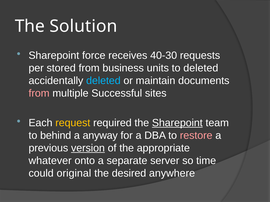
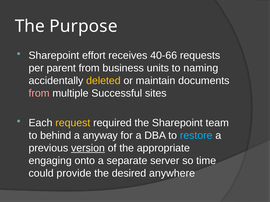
Solution: Solution -> Purpose (83, 26)
force: force -> effort (94, 56)
40-30: 40-30 -> 40-66 (164, 56)
stored: stored -> parent (61, 68)
to deleted: deleted -> naming (201, 68)
deleted colour: light blue -> yellow (103, 81)
Sharepoint underline: present -> none (177, 123)
restore colour: pink -> light blue (196, 136)
whatever: whatever -> engaging (50, 161)
original: original -> provide (74, 174)
